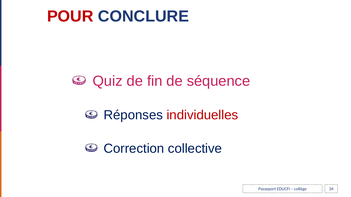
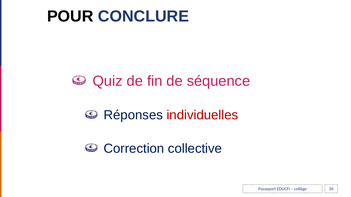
POUR colour: red -> black (70, 16)
